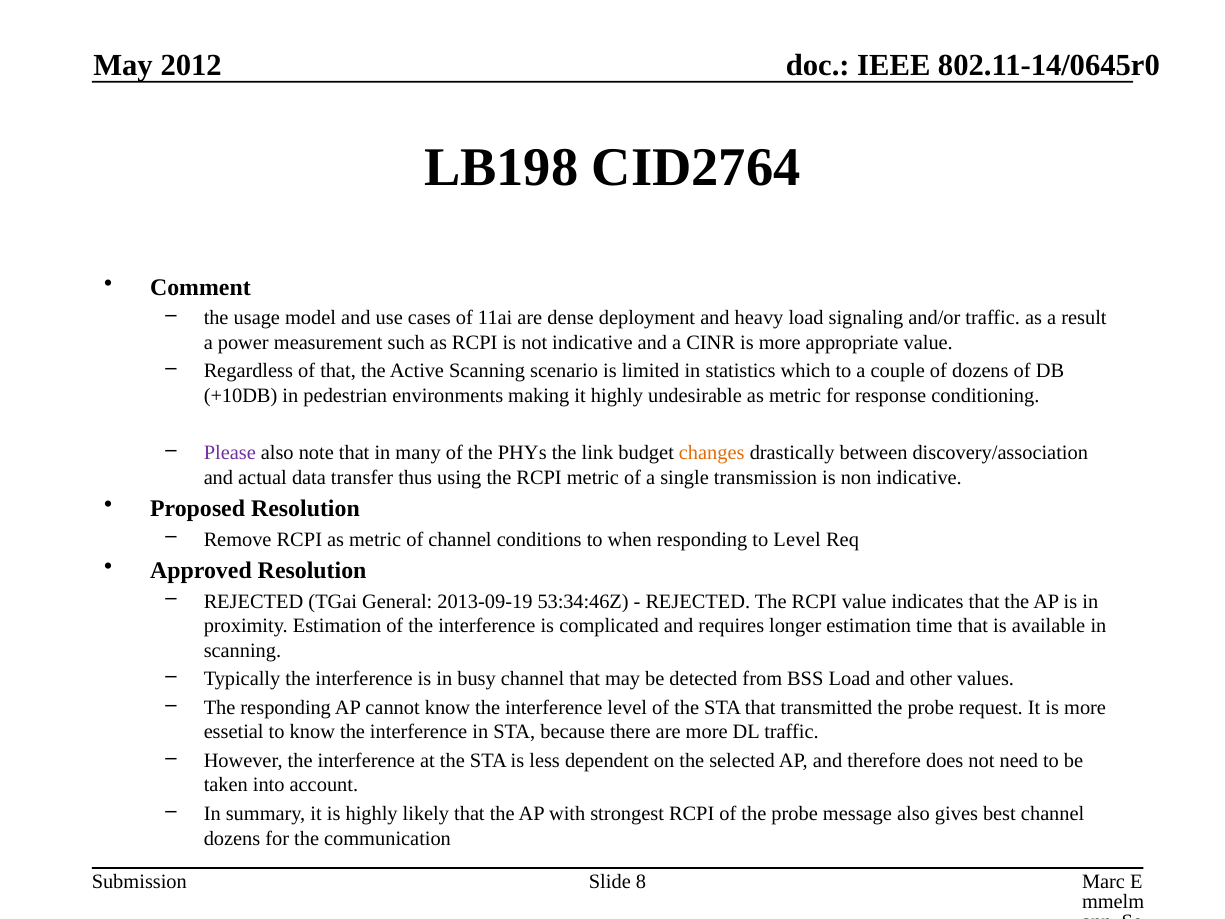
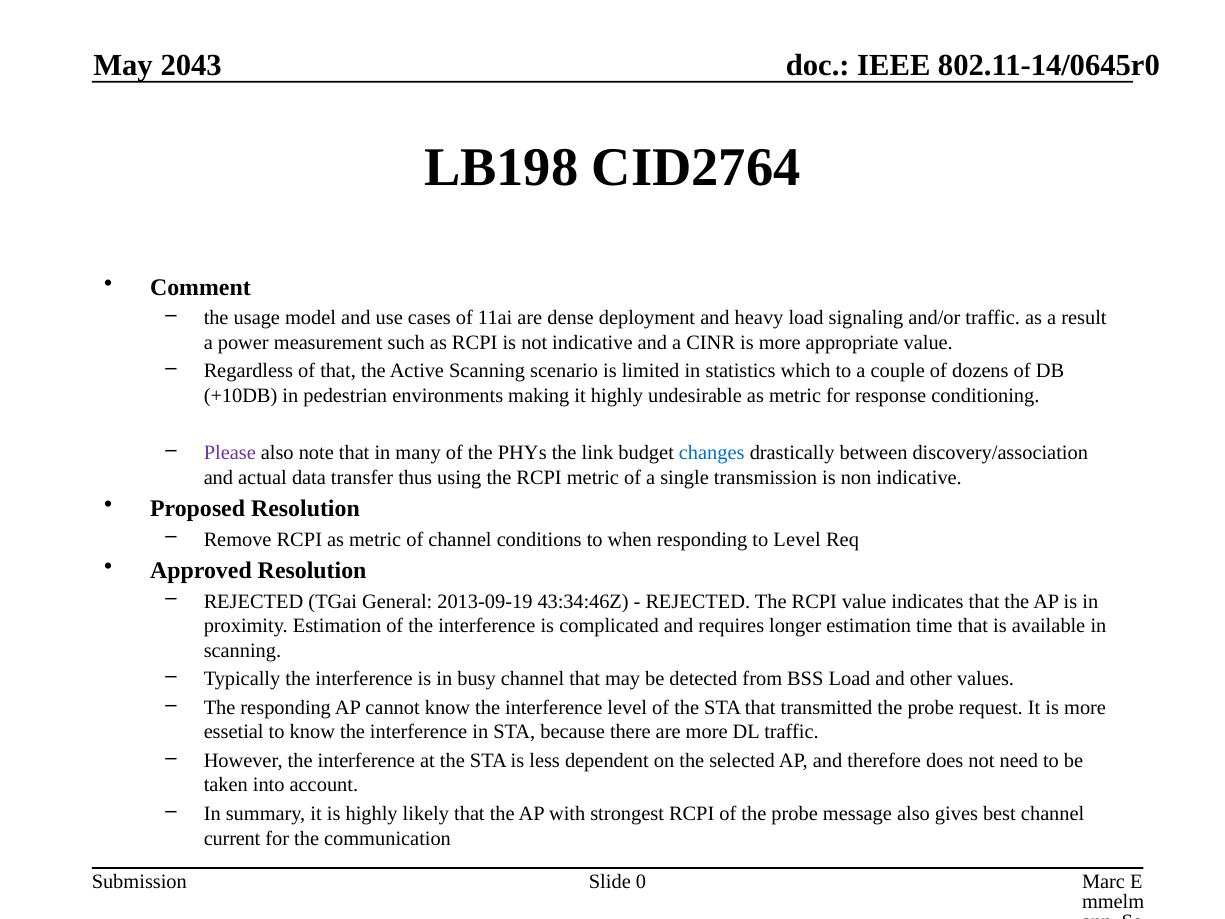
2012: 2012 -> 2043 (191, 65)
changes colour: orange -> blue (712, 453)
53:34:46Z: 53:34:46Z -> 43:34:46Z (583, 601)
dozens: dozens -> current (232, 838)
8: 8 -> 0 (641, 881)
